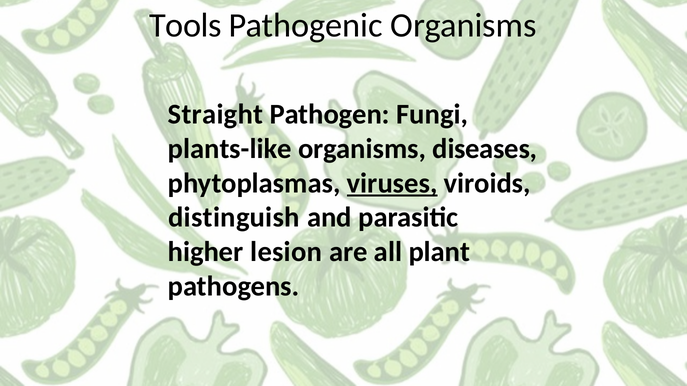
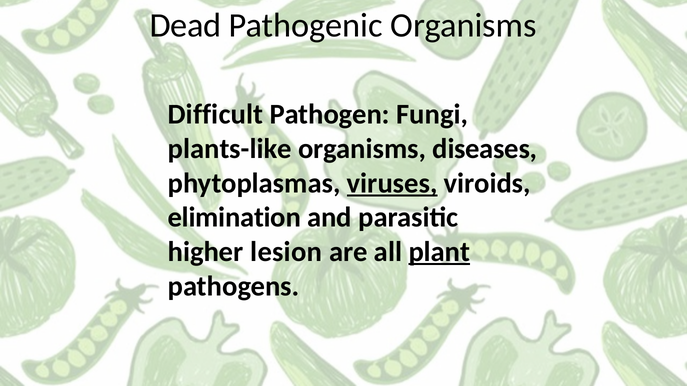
Tools: Tools -> Dead (185, 26)
Straight: Straight -> Difficult (216, 115)
distinguish: distinguish -> elimination (234, 218)
plant underline: none -> present (439, 252)
